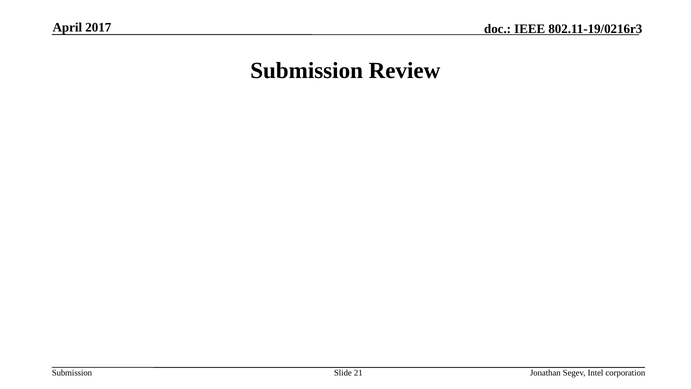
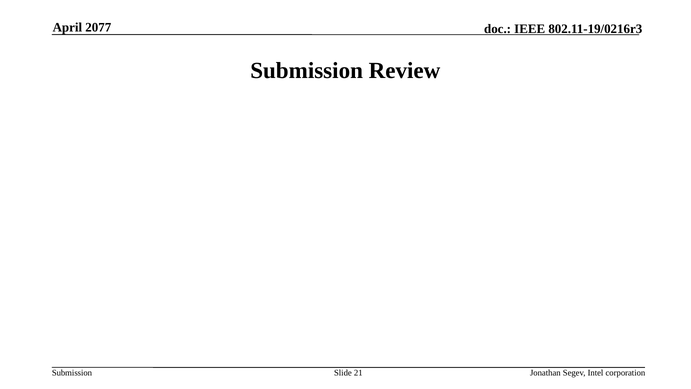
2017: 2017 -> 2077 (98, 27)
